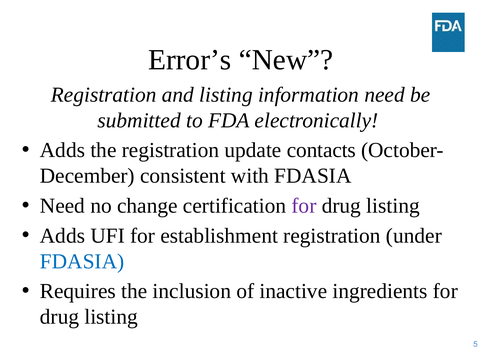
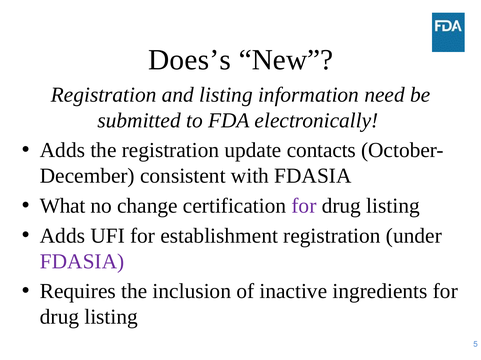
Error’s: Error’s -> Does’s (190, 60)
Need: Need -> What (63, 206)
FDASIA colour: blue -> purple (82, 262)
